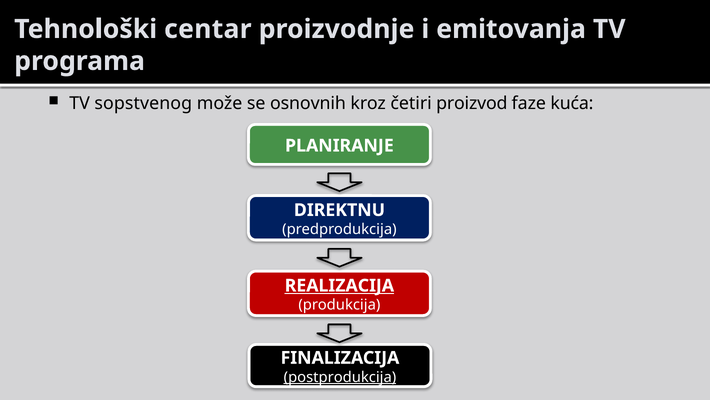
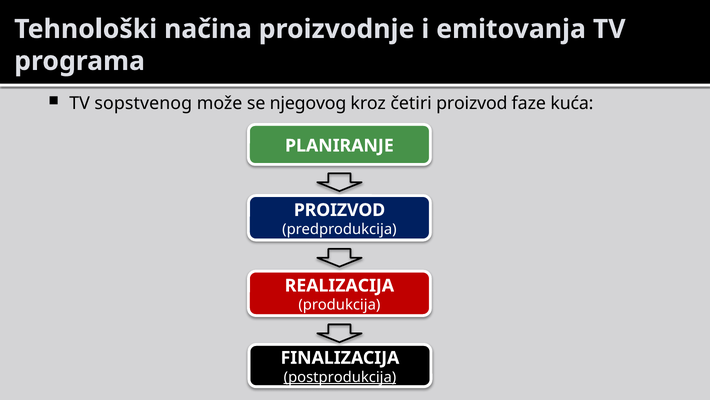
centar: centar -> načina (208, 29)
osnovnih: osnovnih -> njegovog (308, 103)
DIREKTNU: DIREKTNU -> PROIZVOD (340, 210)
REALIZACIJA underline: present -> none (339, 285)
